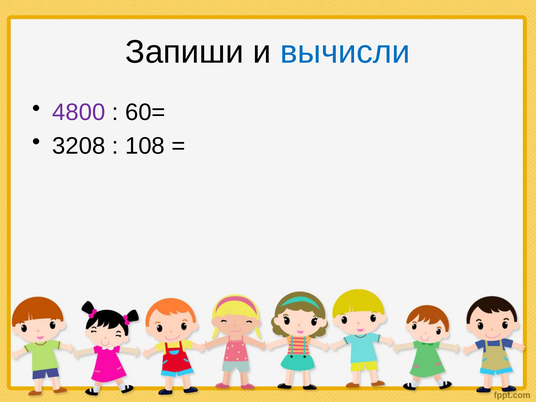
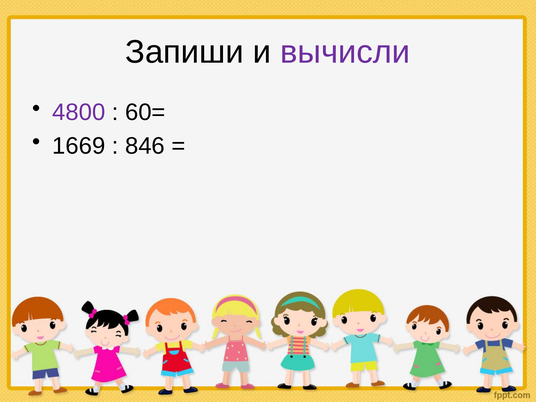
вычисли colour: blue -> purple (345, 52)
3208: 3208 -> 1669 (79, 146)
108: 108 -> 846 (145, 146)
